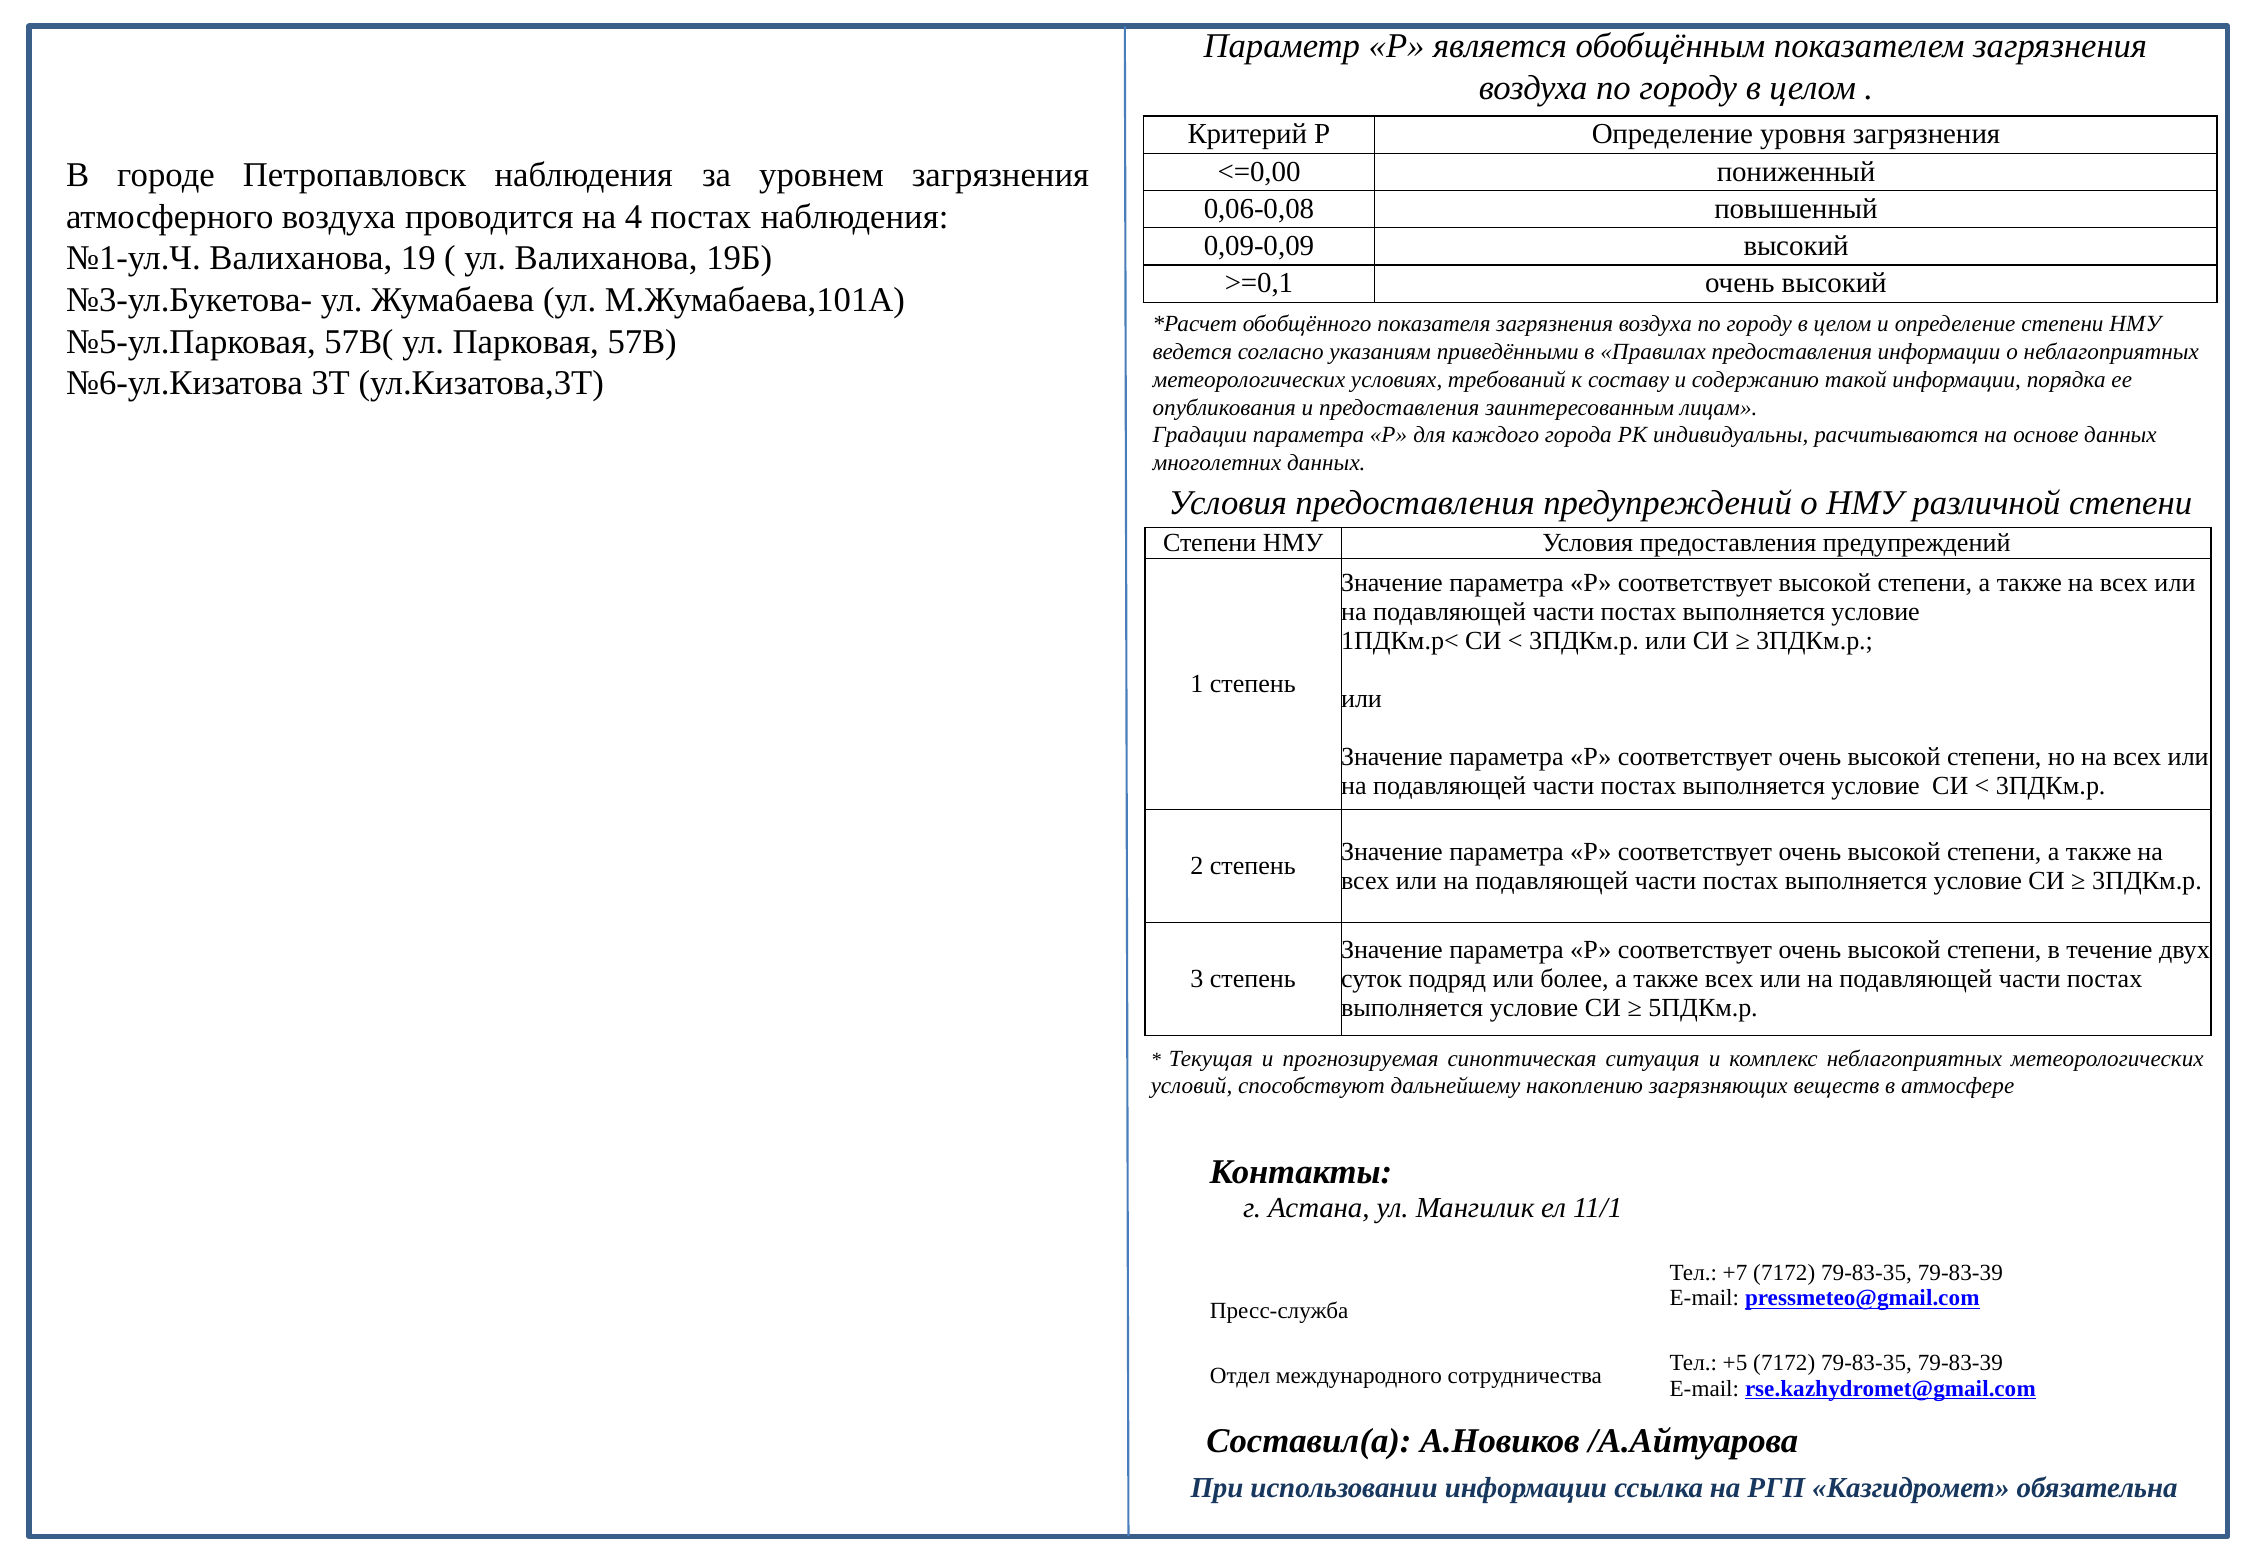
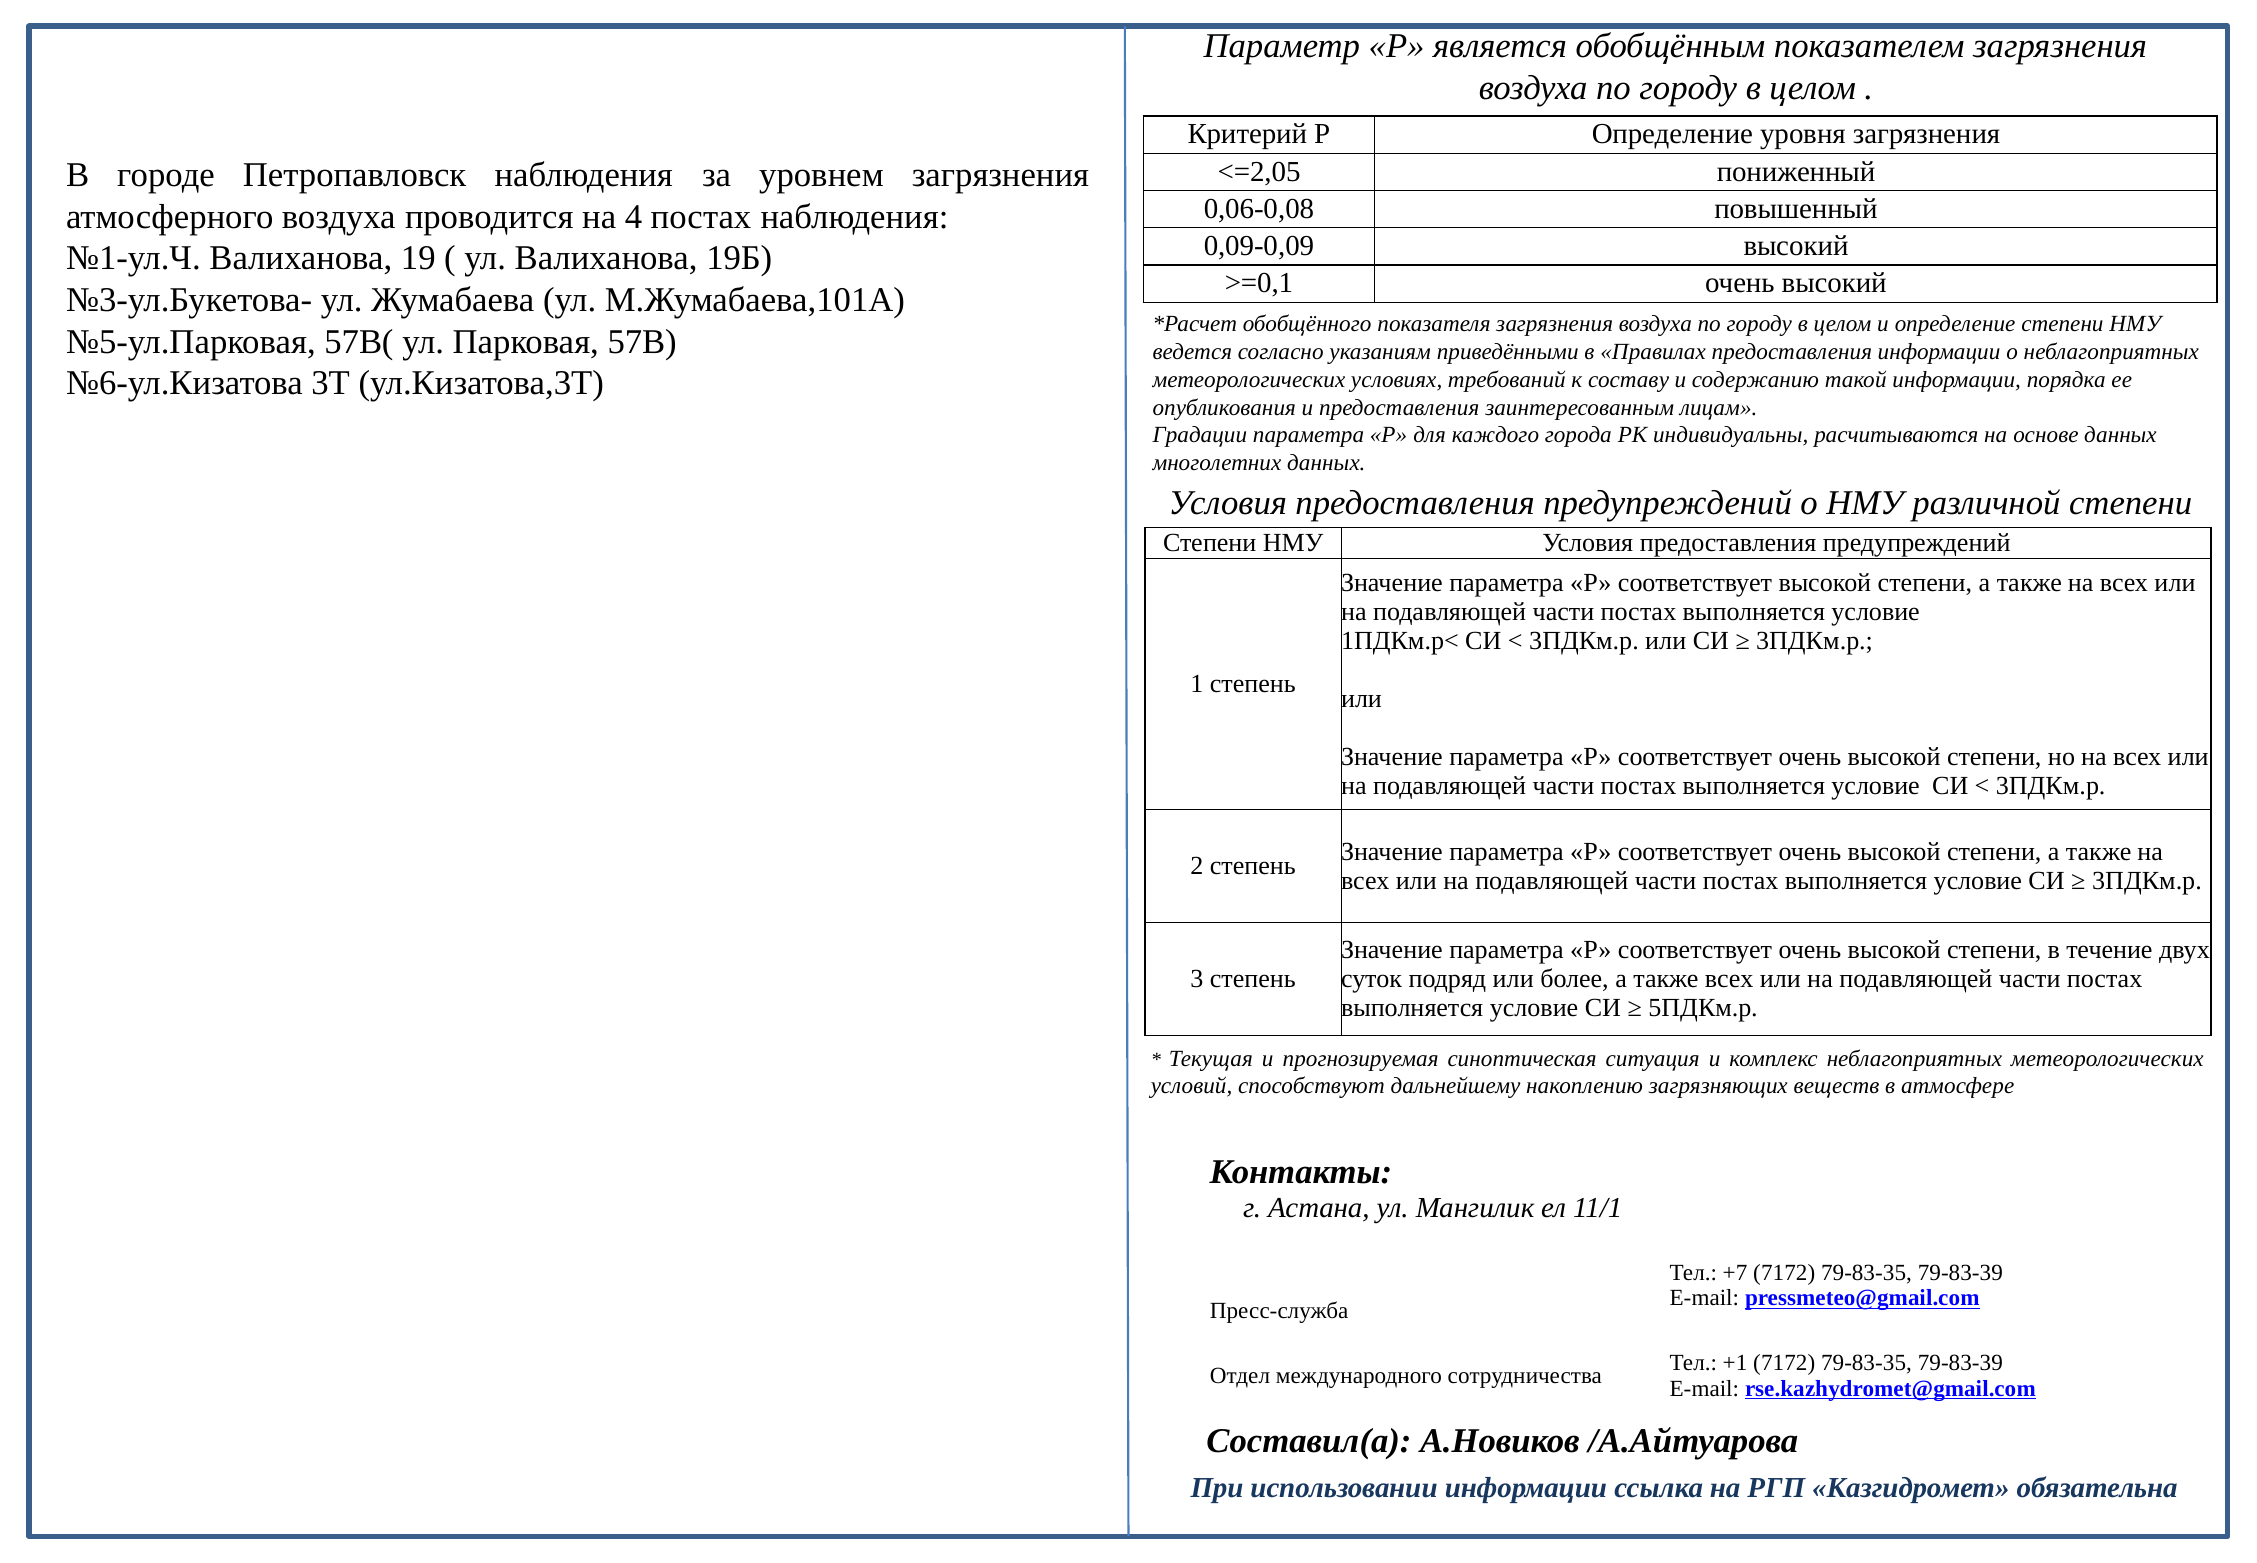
<=0,00: <=0,00 -> <=2,05 (1259, 171)
+5: +5 -> +1 (1735, 1362)
